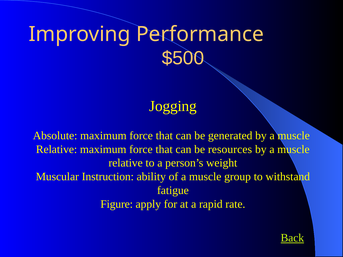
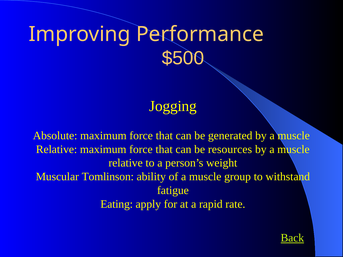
Instruction: Instruction -> Tomlinson (108, 177)
Figure: Figure -> Eating (117, 204)
